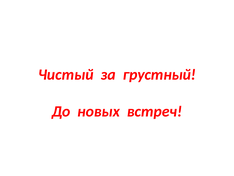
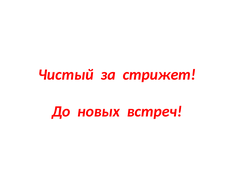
грустный: грустный -> стрижет (159, 74)
